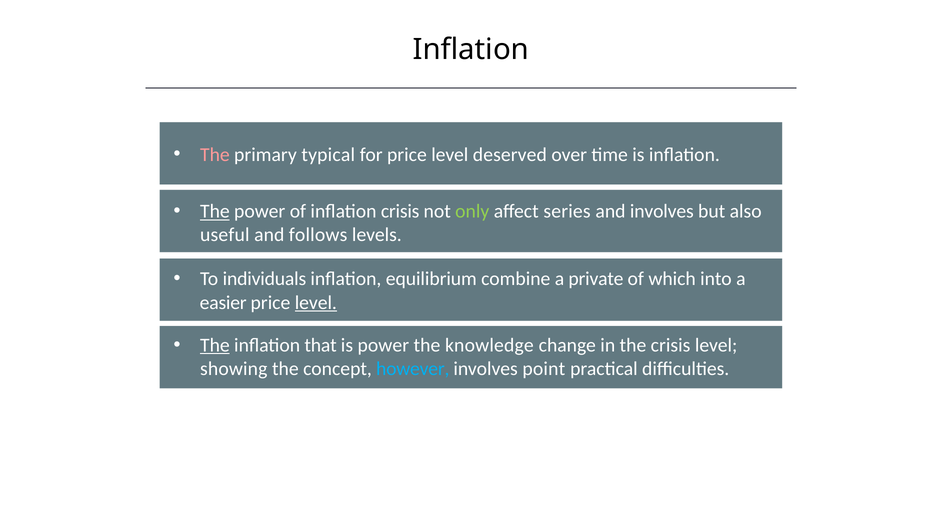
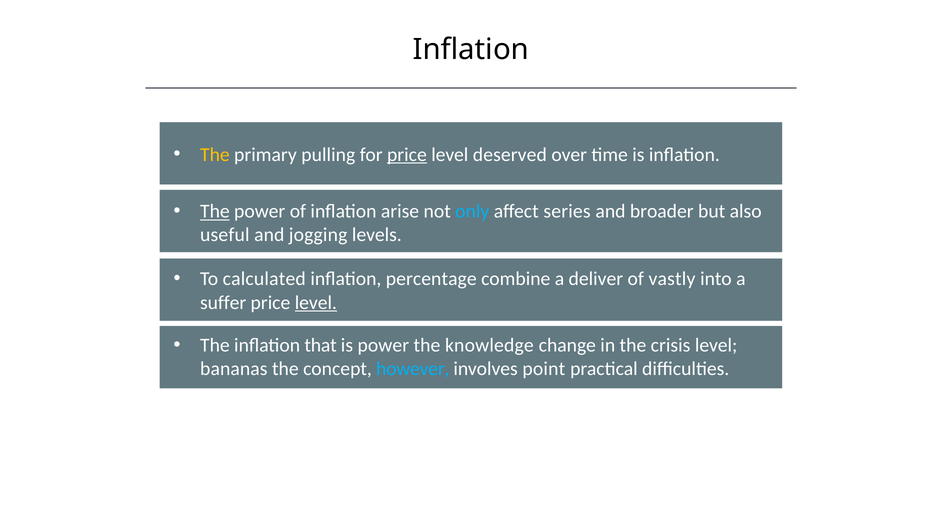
The colour: pink -> yellow (215, 154)
typical: typical -> pulling (328, 154)
price underline: none -> present (407, 154)
inflation crisis: crisis -> arise (400, 211)
only colour: light green -> light blue (472, 211)
and involves: involves -> broader (662, 211)
follows: follows -> jogging (318, 235)
individuals: individuals -> calculated (264, 279)
equilibrium: equilibrium -> percentage (431, 279)
private: private -> deliver (596, 279)
which: which -> vastly (672, 279)
easier: easier -> suffer (223, 302)
The underline: present -> none (215, 345)
showing: showing -> bananas (234, 369)
